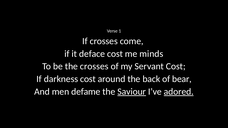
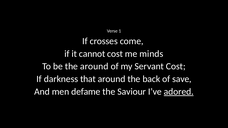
deface: deface -> cannot (92, 54)
the crosses: crosses -> around (94, 66)
darkness cost: cost -> that (88, 79)
bear: bear -> save (182, 79)
Saviour underline: present -> none (132, 92)
